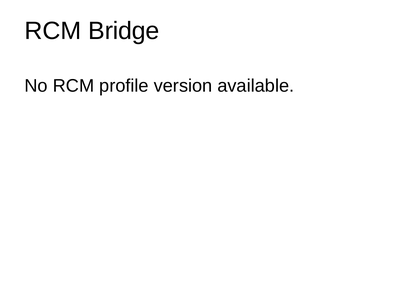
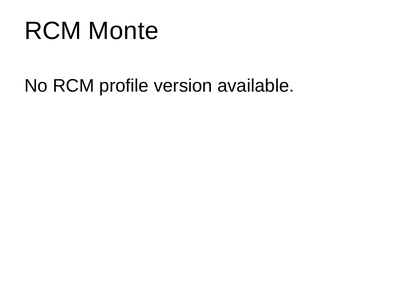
Bridge: Bridge -> Monte (124, 31)
